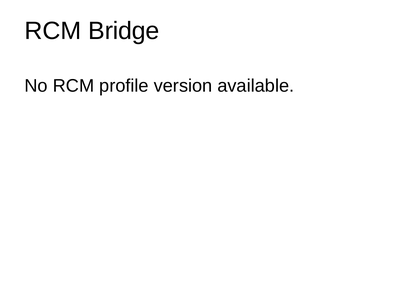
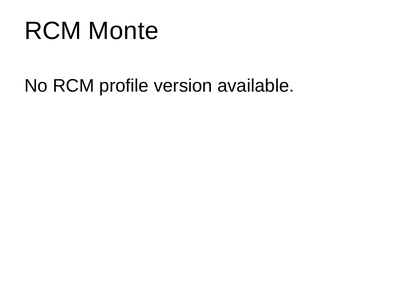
Bridge: Bridge -> Monte (124, 31)
